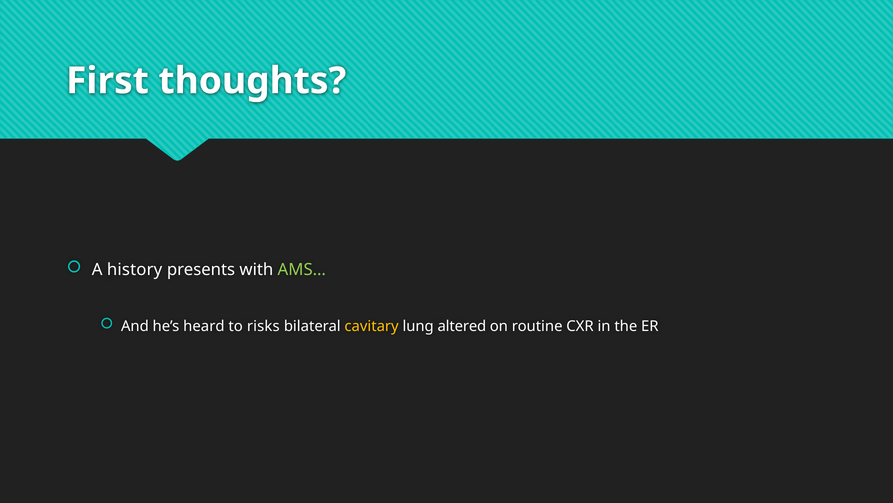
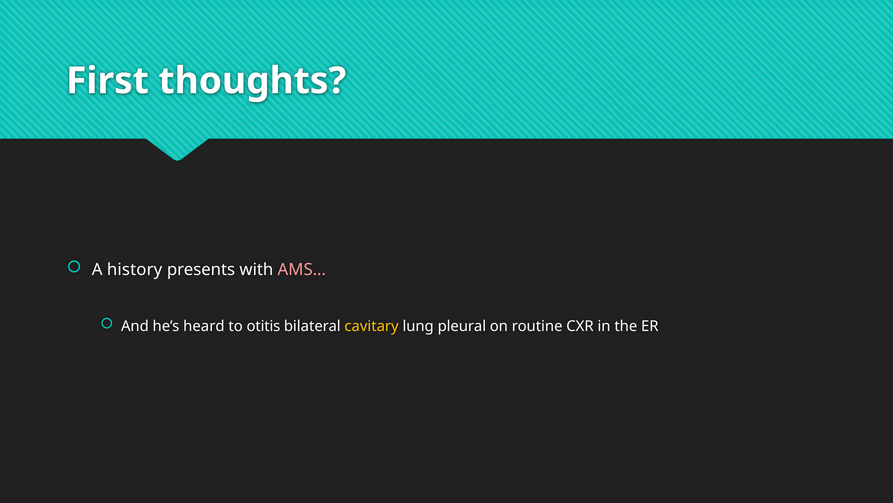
AMS… colour: light green -> pink (302, 269)
risks: risks -> otitis (263, 326)
altered: altered -> pleural (462, 326)
